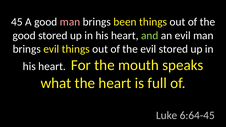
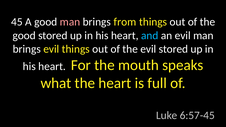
been: been -> from (125, 22)
and colour: light green -> light blue (150, 36)
6:64-45: 6:64-45 -> 6:57-45 (197, 116)
